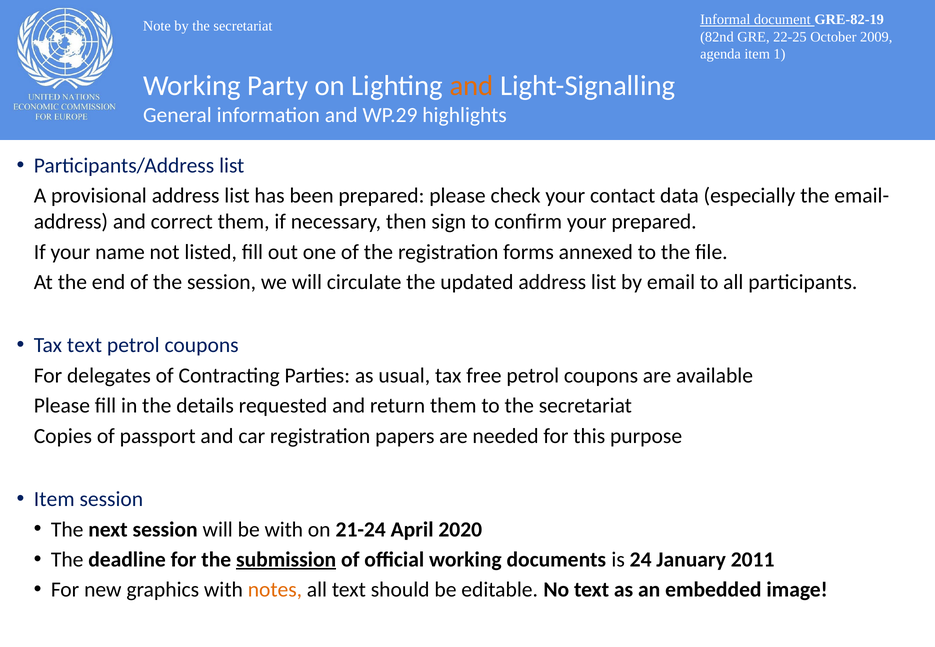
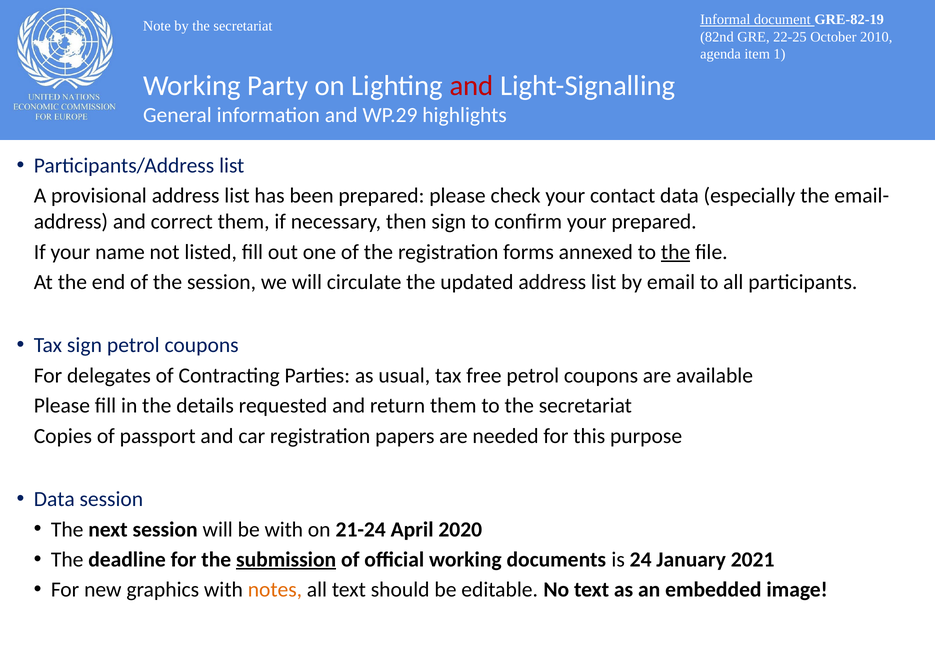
2009: 2009 -> 2010 (876, 37)
and colour: orange -> red (472, 86)
the underline: none -> present (676, 252)
Tax text: text -> sign (84, 346)
Item: Item -> Data (54, 499)
2011: 2011 -> 2021 (753, 560)
